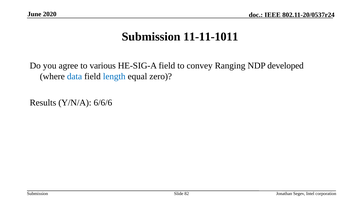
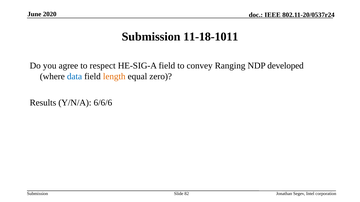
11-11-1011: 11-11-1011 -> 11-18-1011 (211, 37)
various: various -> respect (103, 66)
length colour: blue -> orange (114, 77)
